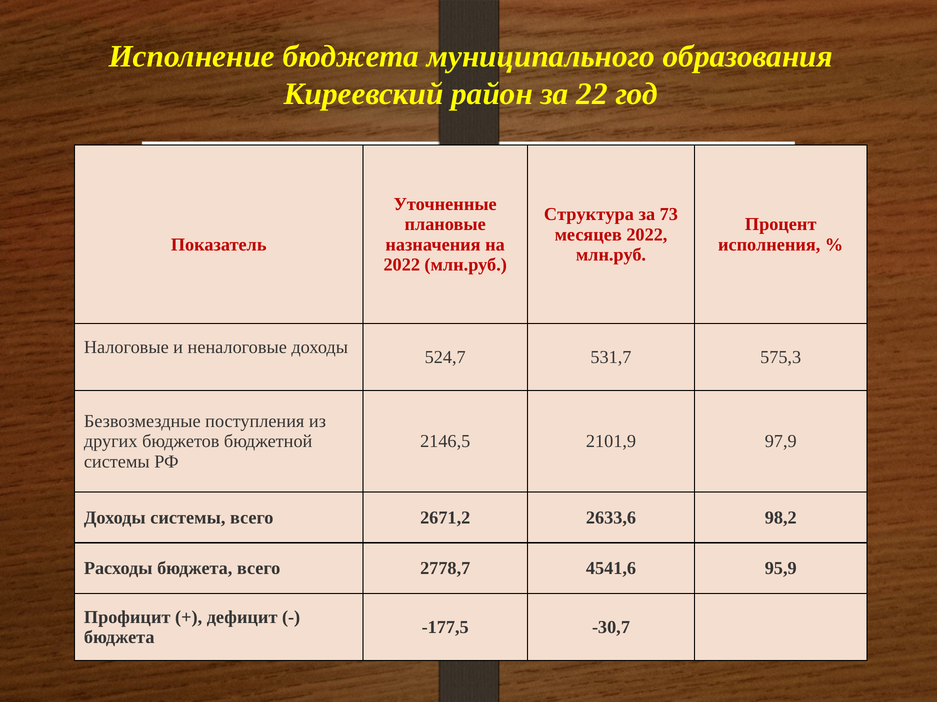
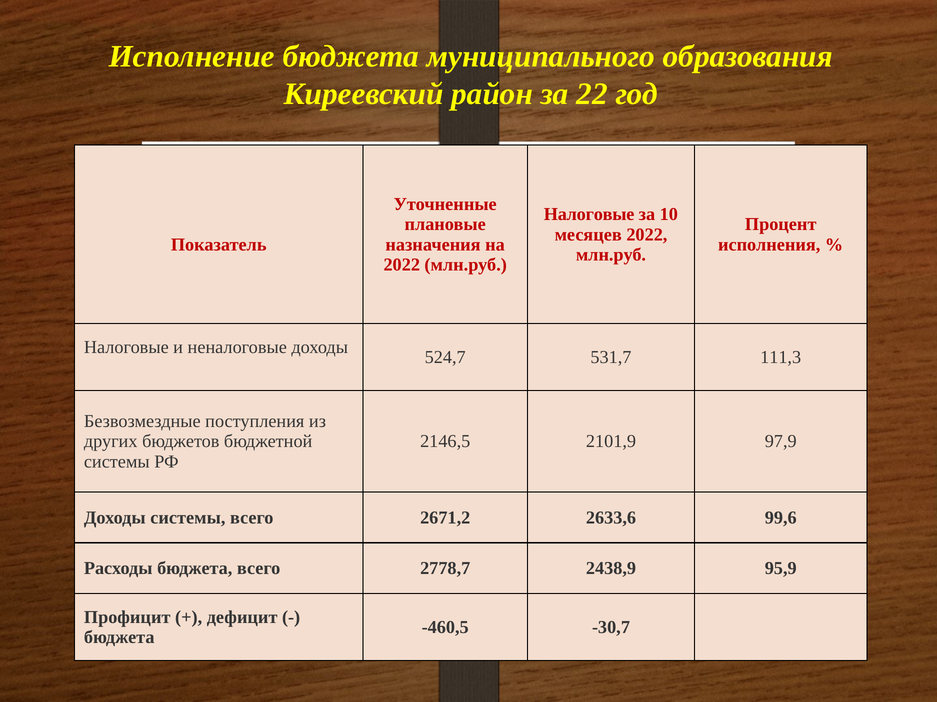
Структура: Структура -> Налоговые (589, 215)
73: 73 -> 10 (669, 215)
575,3: 575,3 -> 111,3 (781, 358)
98,2: 98,2 -> 99,6 (781, 518)
4541,6: 4541,6 -> 2438,9 (611, 569)
-177,5: -177,5 -> -460,5 (445, 628)
